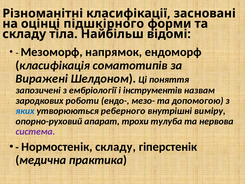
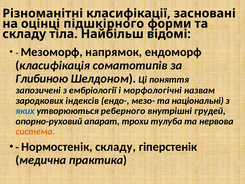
Виражені: Виражені -> Глибиною (42, 79)
інструментів: інструментів -> морфологічні (152, 90)
роботи: роботи -> індексів (82, 101)
допомогою: допомогою -> національні (198, 101)
виміру: виміру -> грудей (210, 111)
система colour: purple -> orange (35, 131)
